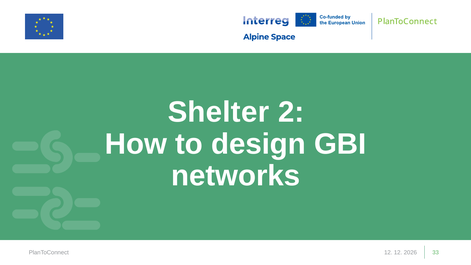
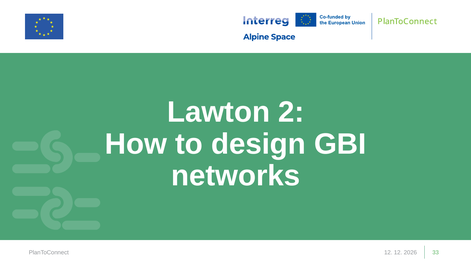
Shelter: Shelter -> Lawton (219, 112)
